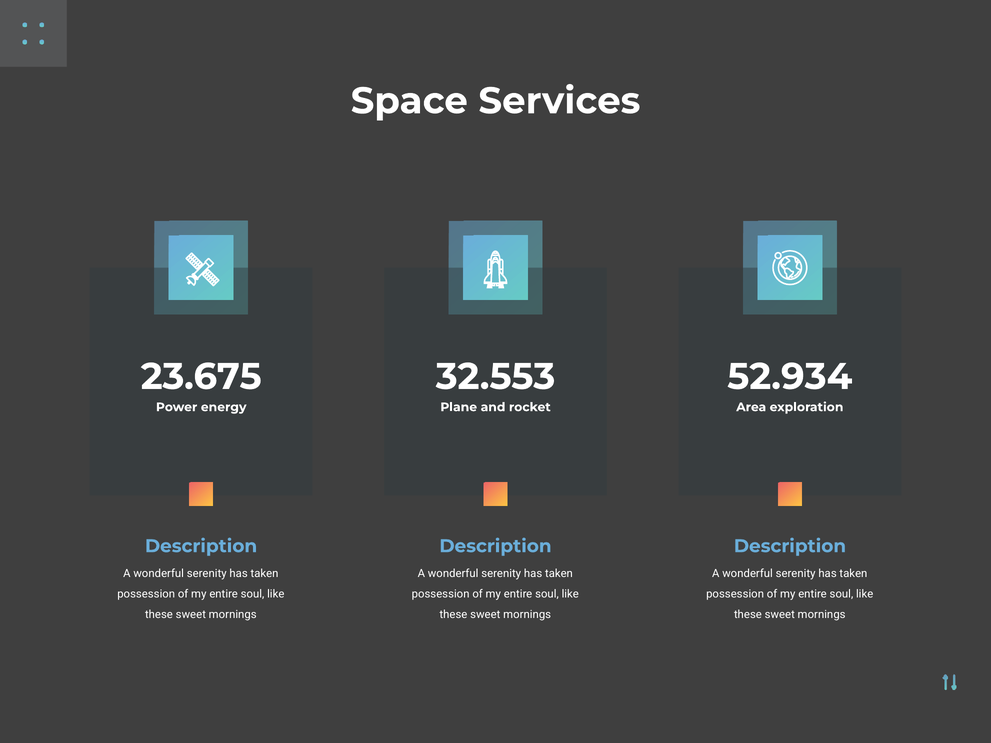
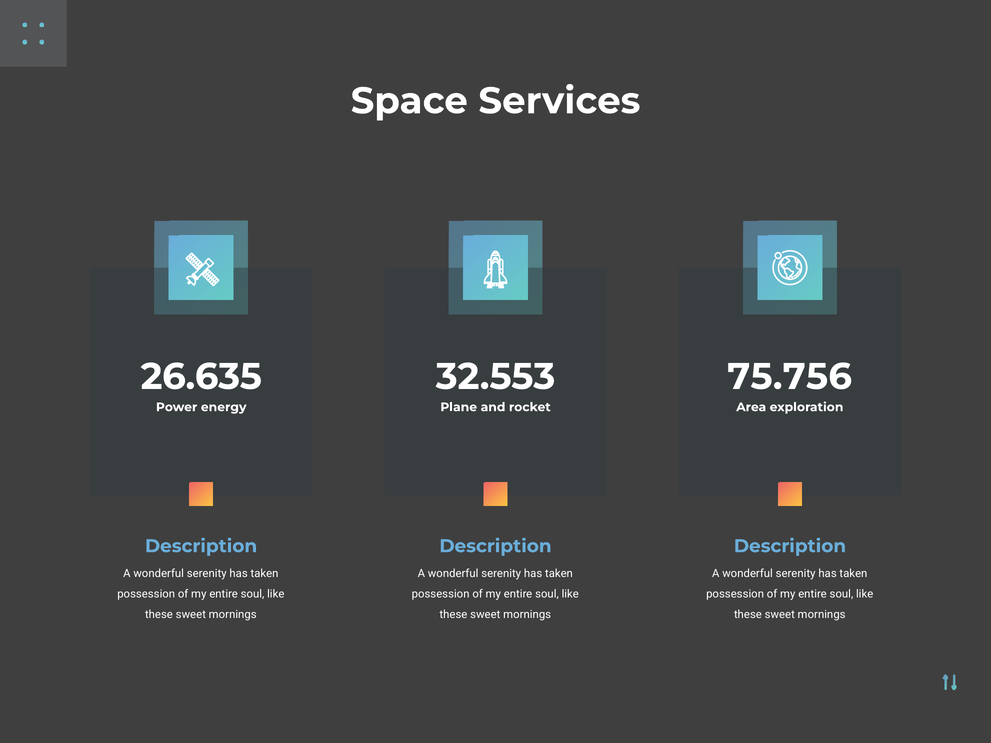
23.675: 23.675 -> 26.635 (201, 377)
52.934: 52.934 -> 75.756 (790, 377)
